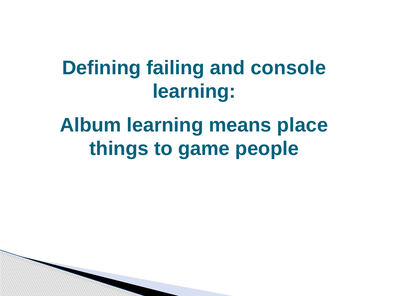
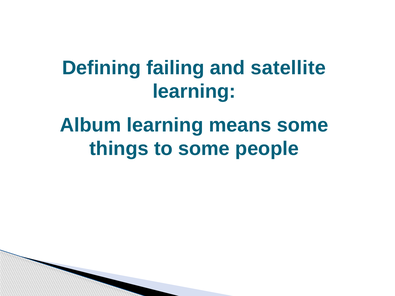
console: console -> satellite (288, 68)
means place: place -> some (303, 125)
to game: game -> some (204, 149)
